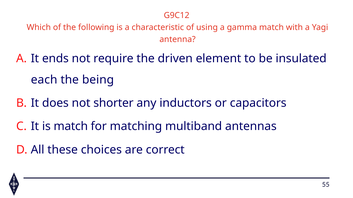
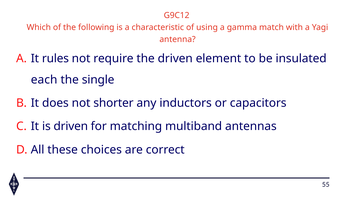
ends: ends -> rules (55, 59)
being: being -> single (98, 80)
is match: match -> driven (71, 127)
